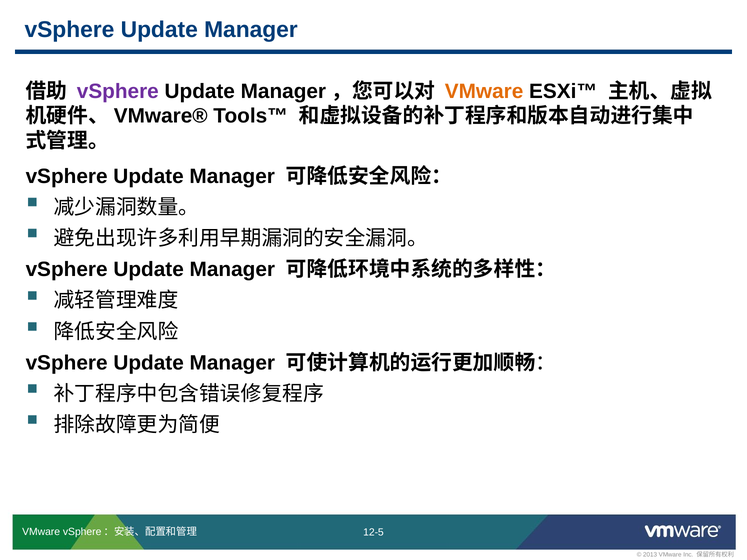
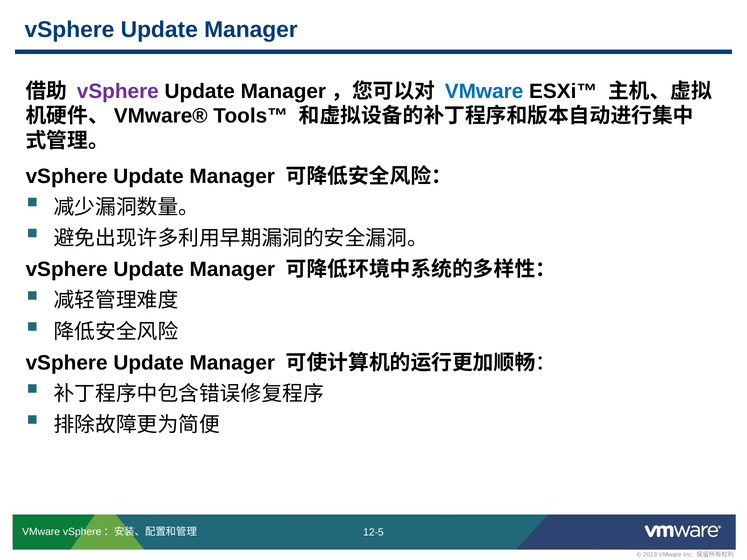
VMware colour: orange -> blue (484, 91)
